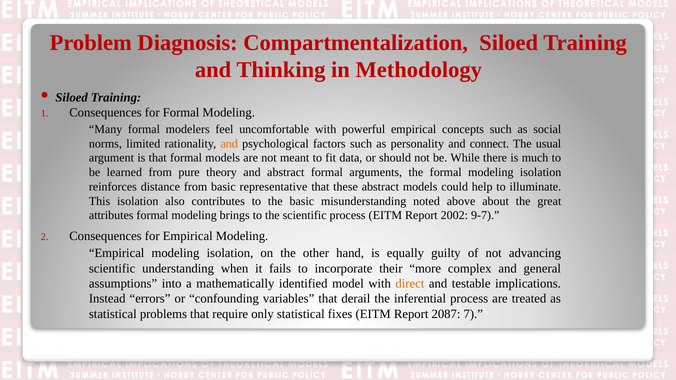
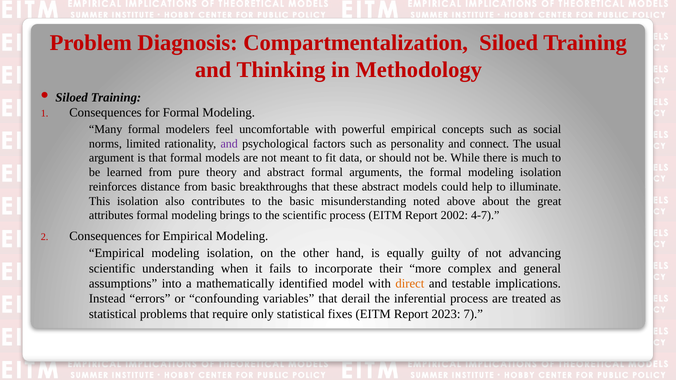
and colour: orange -> purple (229, 144)
representative: representative -> breakthroughs (274, 187)
9-7: 9-7 -> 4-7 (485, 216)
2087: 2087 -> 2023 (446, 314)
